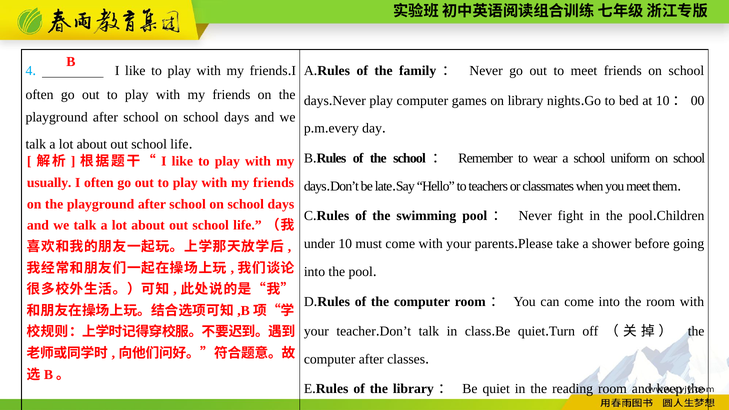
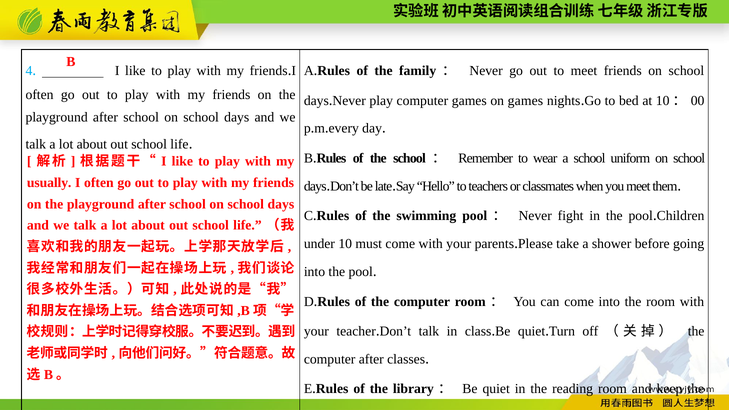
on library: library -> games (525, 101)
